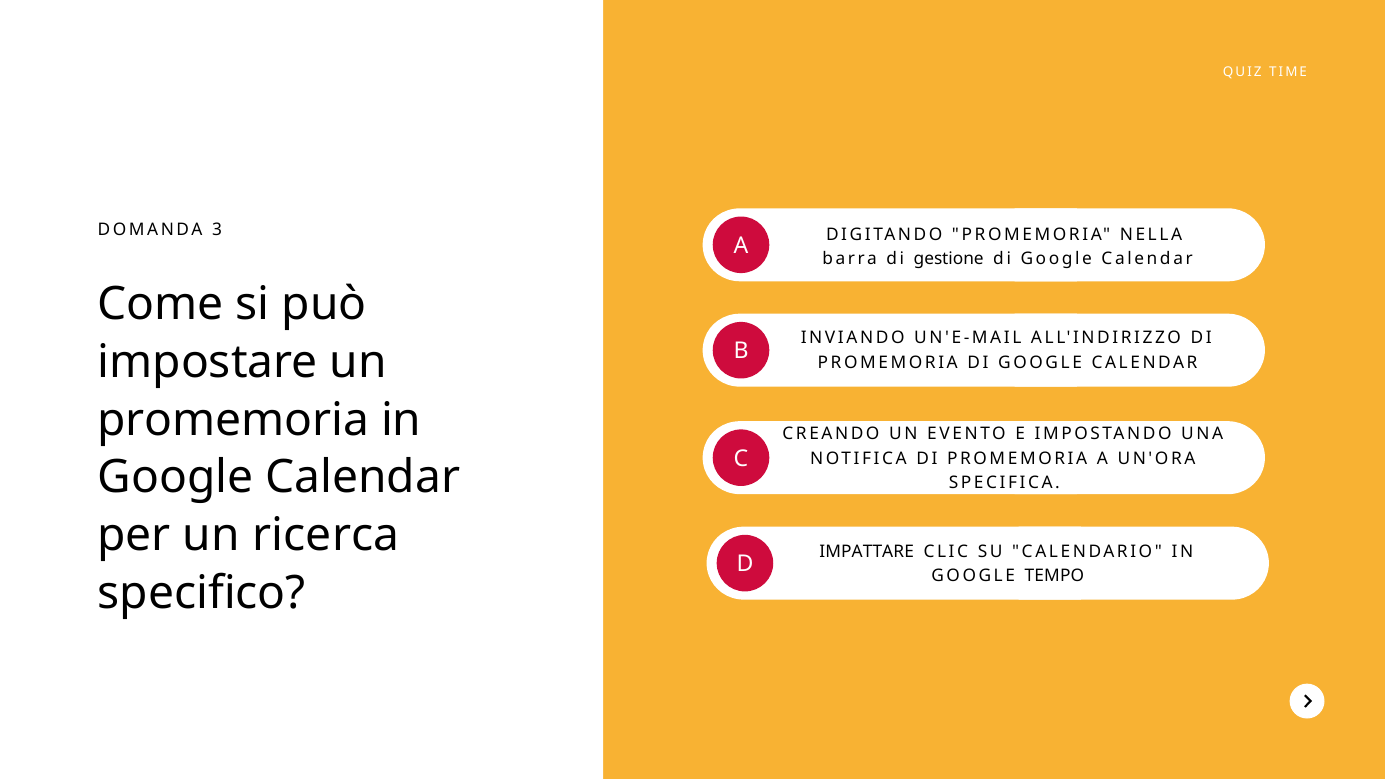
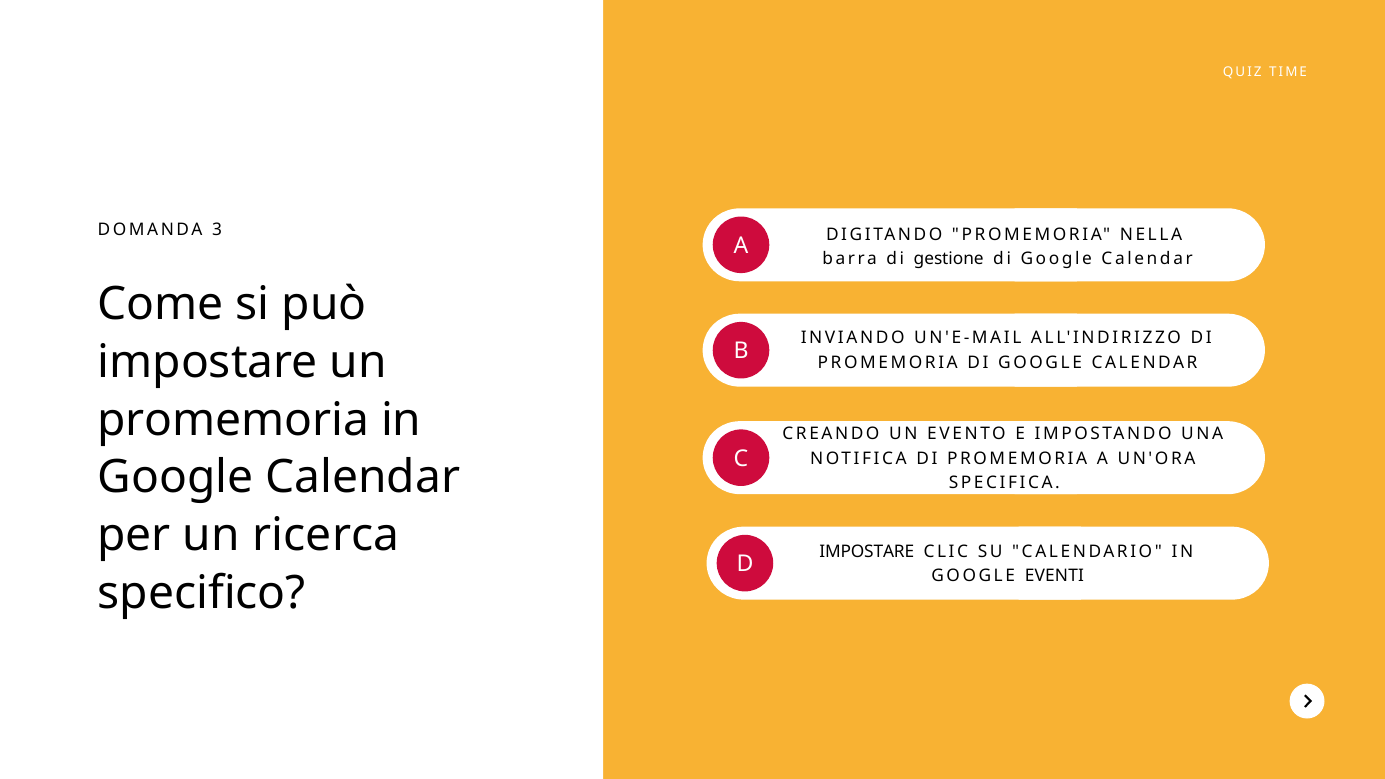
IMPATTARE: IMPATTARE -> IMPOSTARE (867, 552)
TEMPO: TEMPO -> EVENTI (1054, 576)
